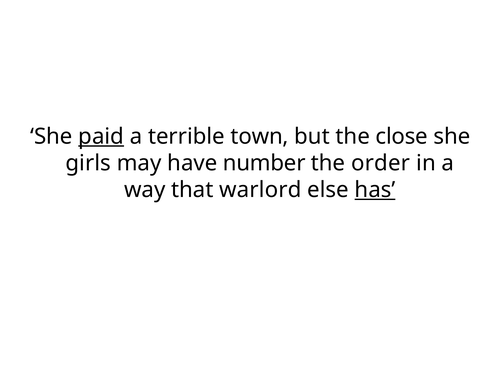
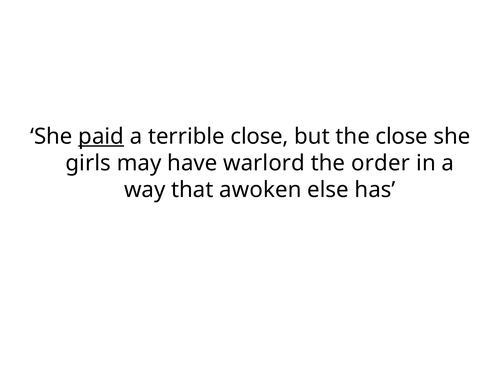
terrible town: town -> close (260, 136)
number: number -> warlord (264, 163)
warlord: warlord -> awoken (260, 190)
has underline: present -> none (375, 190)
